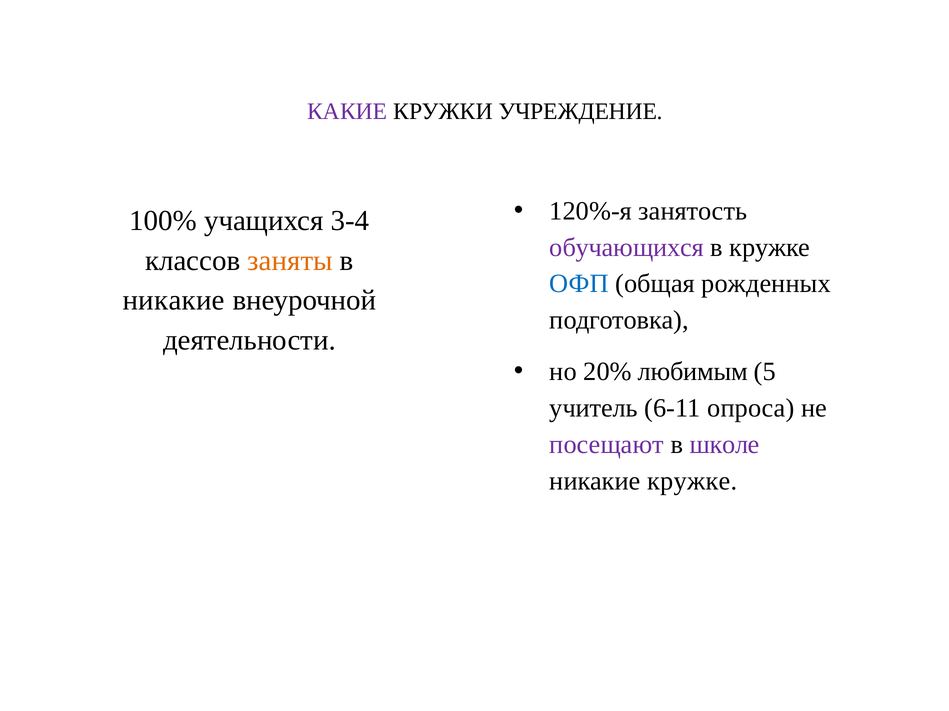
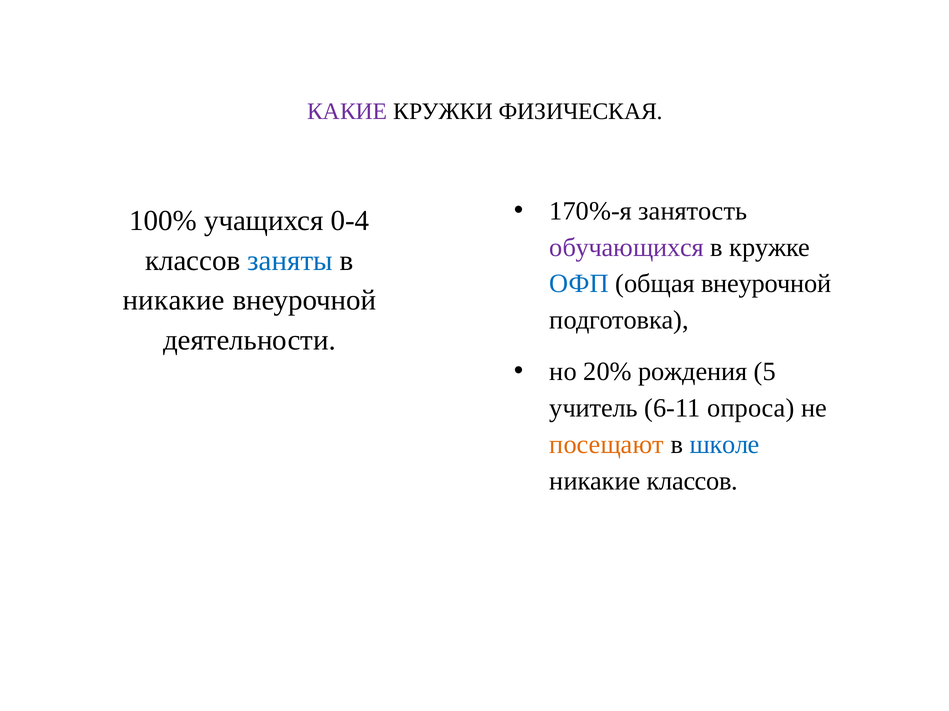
УЧРЕЖДЕНИЕ: УЧРЕЖДЕНИЕ -> ФИЗИЧЕСКАЯ (581, 112)
120%-я: 120%-я -> 170%-я (591, 211)
3-4: 3-4 -> 0-4 (350, 221)
заняты colour: orange -> blue (290, 261)
общая рожденных: рожденных -> внеурочной (766, 284)
любимым: любимым -> рождения (693, 372)
посещают colour: purple -> orange (607, 445)
школе colour: purple -> blue (725, 445)
никакие кружке: кружке -> классов (692, 481)
